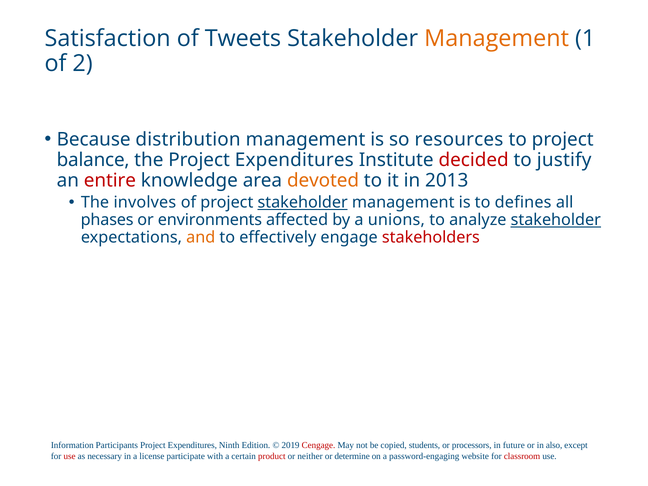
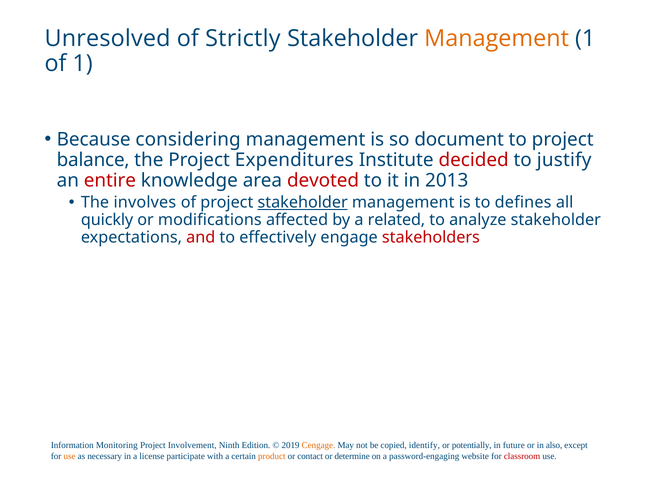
Satisfaction: Satisfaction -> Unresolved (108, 38)
Tweets: Tweets -> Strictly (243, 38)
of 2: 2 -> 1 (83, 64)
distribution: distribution -> considering (188, 139)
resources: resources -> document (459, 139)
devoted colour: orange -> red (323, 180)
phases: phases -> quickly (107, 220)
environments: environments -> modifications (210, 220)
unions: unions -> related (396, 220)
stakeholder underline: present -> none (556, 220)
and colour: orange -> red (201, 238)
Participants: Participants -> Monitoring (117, 446)
Expenditures: Expenditures -> Involvement (192, 446)
Cengage colour: red -> orange (319, 446)
students: students -> identify (424, 446)
processors: processors -> potentially (472, 446)
use colour: red -> orange (70, 456)
product colour: red -> orange (272, 456)
neither: neither -> contact (310, 456)
